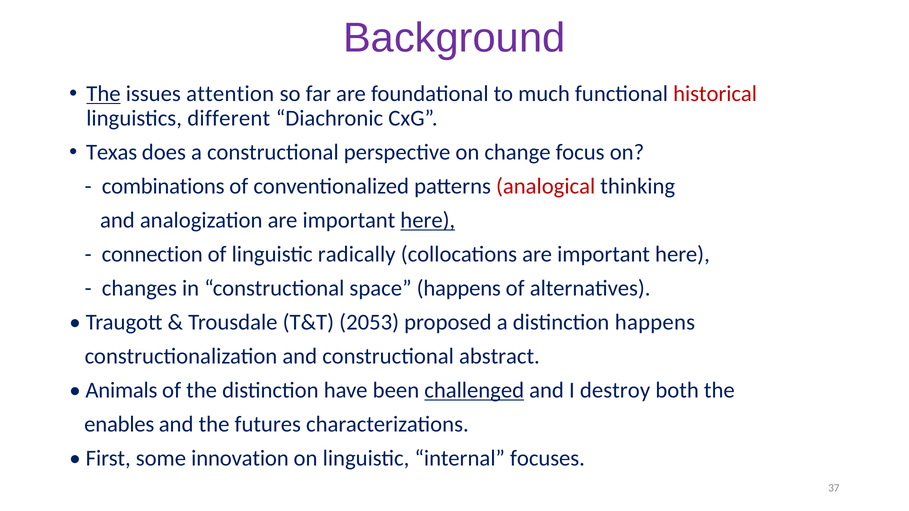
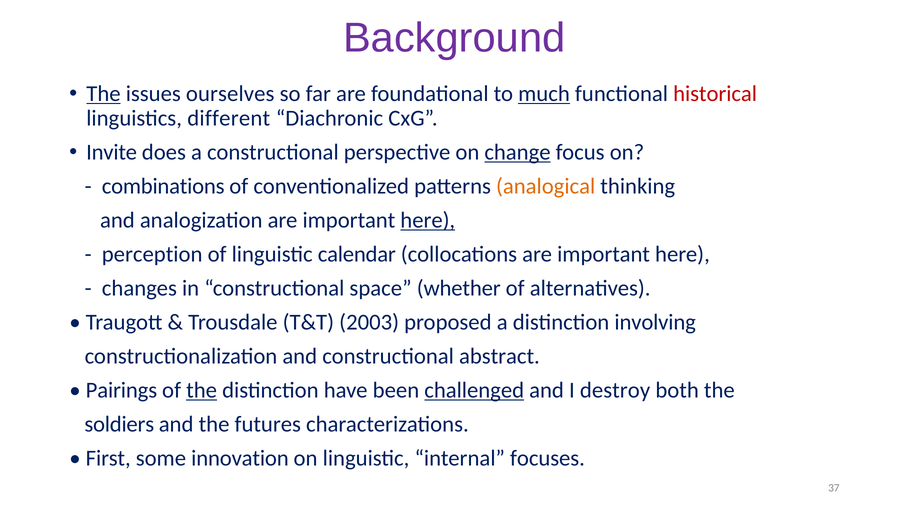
attention: attention -> ourselves (230, 94)
much underline: none -> present (544, 94)
Texas: Texas -> Invite (112, 152)
change underline: none -> present (517, 152)
analogical colour: red -> orange (546, 186)
connection: connection -> perception (152, 254)
radically: radically -> calendar (357, 254)
space happens: happens -> whether (459, 288)
2053: 2053 -> 2003 (369, 322)
distinction happens: happens -> involving (655, 322)
Animals: Animals -> Pairings (121, 390)
the underline: none -> present (202, 390)
enables: enables -> soldiers (119, 424)
